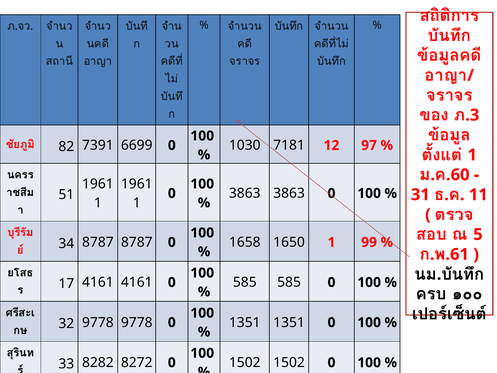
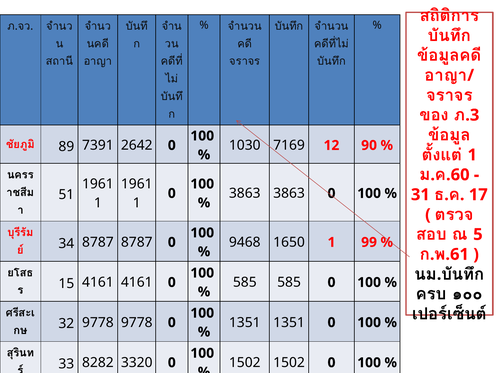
7181: 7181 -> 7169 (289, 145)
97: 97 -> 90 (369, 145)
82: 82 -> 89 (66, 146)
6699: 6699 -> 2642 (137, 145)
11: 11 -> 17 (478, 195)
1658: 1658 -> 9468 (245, 242)
17: 17 -> 15 (66, 283)
8272: 8272 -> 3320 (137, 362)
